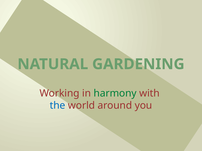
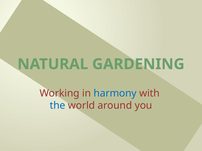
harmony colour: green -> blue (115, 94)
